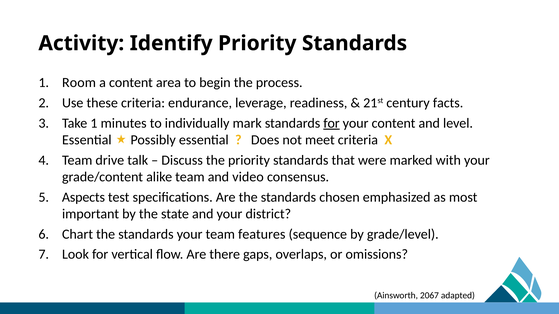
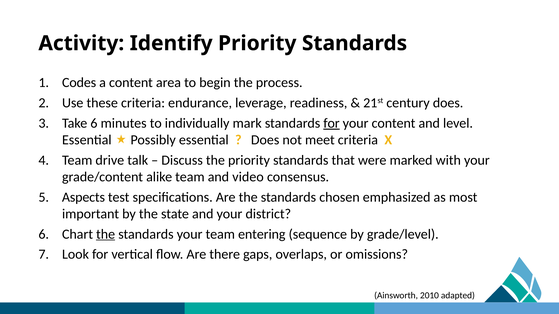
Room: Room -> Codes (79, 83)
century facts: facts -> does (448, 103)
Take 1: 1 -> 6 (94, 123)
the underline: none -> present (106, 234)
features: features -> entering (262, 234)
2067: 2067 -> 2010 (429, 296)
